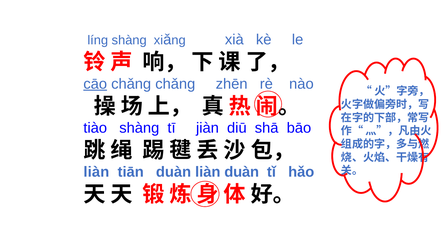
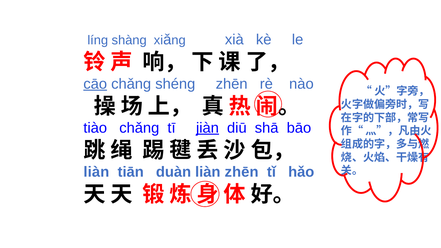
chǎng chǎng: chǎng -> shéng (175, 84)
tiào shàng: shàng -> chǎng (139, 128)
jiàn underline: none -> present (207, 128)
liàn duàn: duàn -> zhēn (242, 172)
